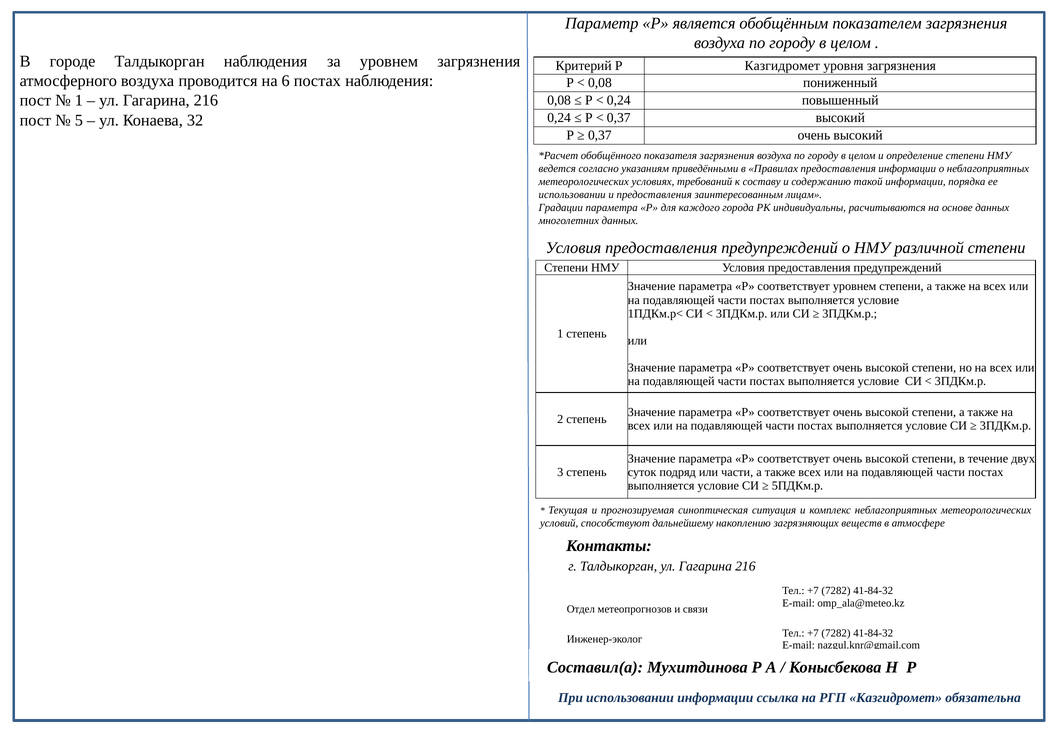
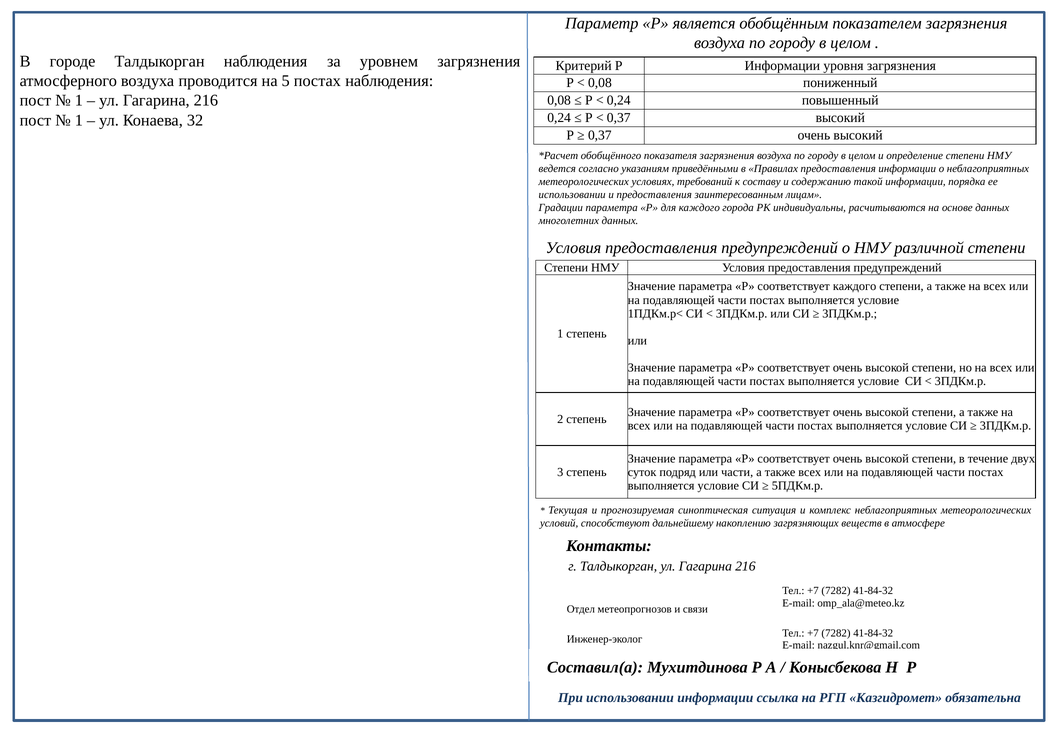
Р Казгидромет: Казгидромет -> Информации (782, 65)
6: 6 -> 5 (286, 81)
5: 5 -> 1 (79, 120)
соответствует уровнем: уровнем -> каждого (855, 286)
